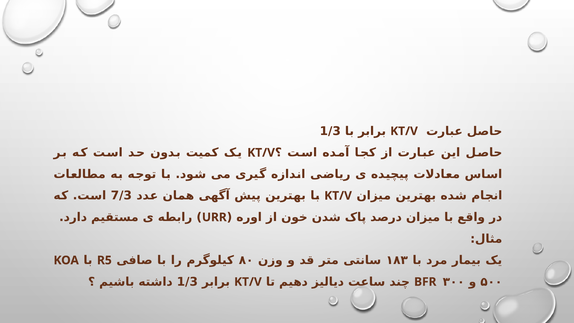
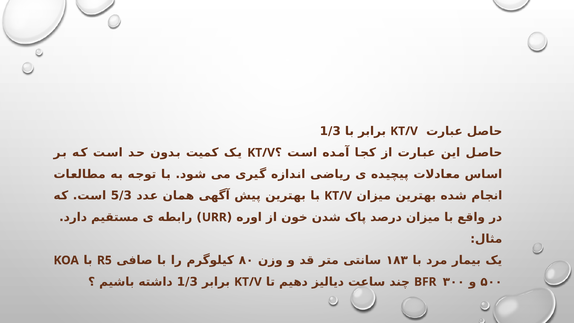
7/3: 7/3 -> 5/3 (121, 196)
